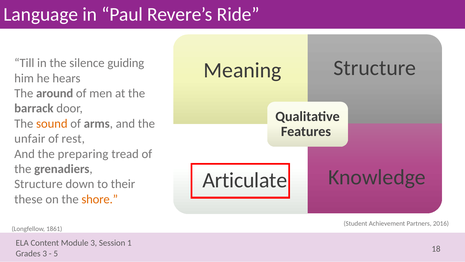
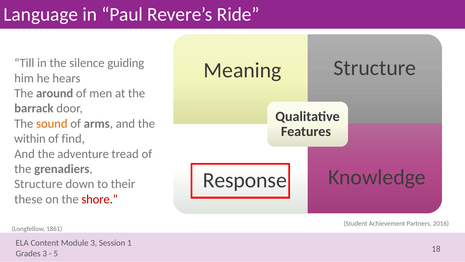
unfair: unfair -> within (30, 138)
rest: rest -> find (73, 138)
preparing: preparing -> adventure (83, 154)
Articulate: Articulate -> Response (245, 180)
shore colour: orange -> red (100, 199)
